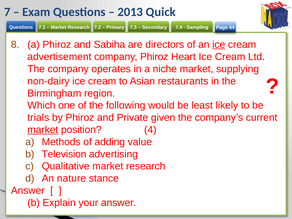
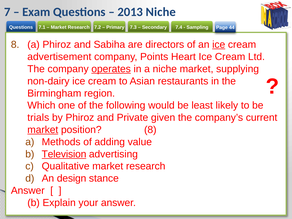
2013 Quick: Quick -> Niche (161, 12)
company Phiroz: Phiroz -> Points (154, 57)
operates underline: none -> present (111, 69)
position 4: 4 -> 8 (150, 130)
Television underline: none -> present (64, 154)
nature: nature -> design (72, 178)
